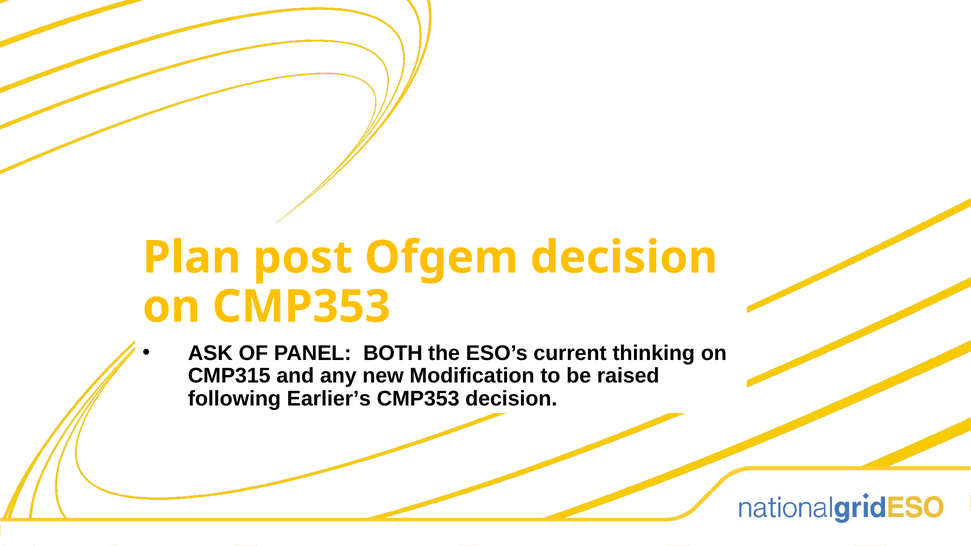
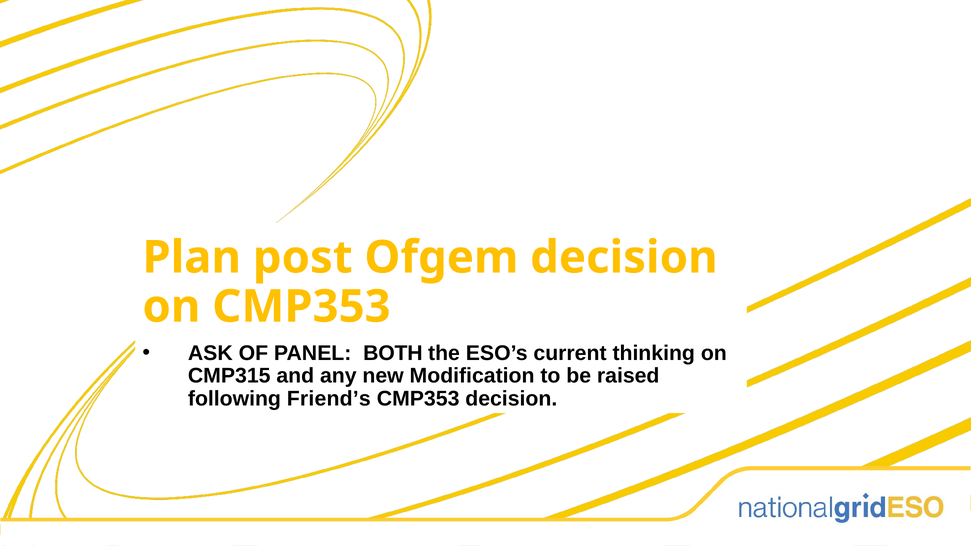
Earlier’s: Earlier’s -> Friend’s (329, 399)
